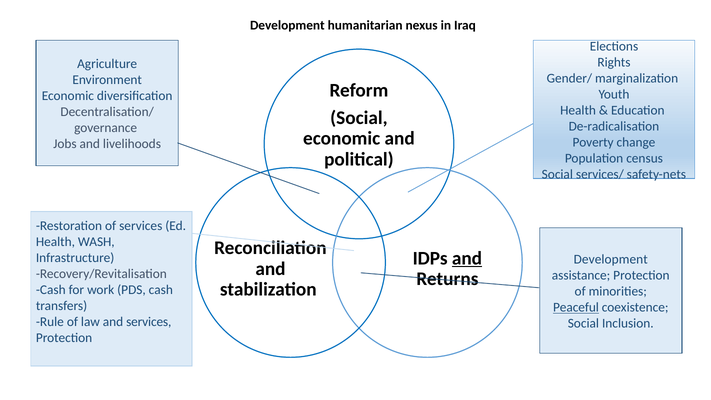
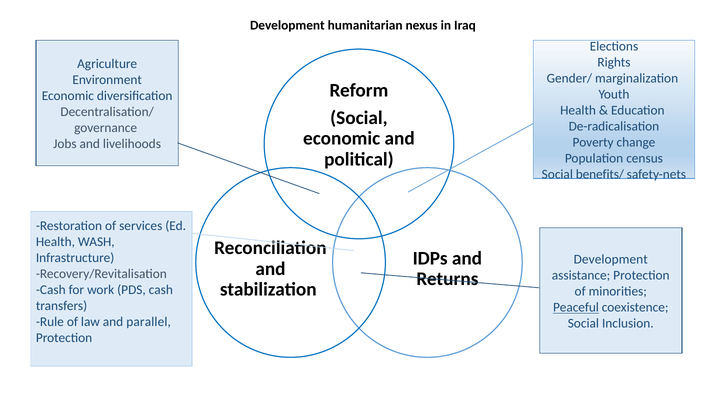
services/: services/ -> benefits/ (600, 174)
and underline: present -> none (467, 258)
and services: services -> parallel (149, 322)
